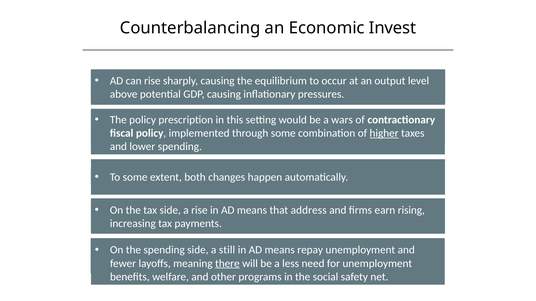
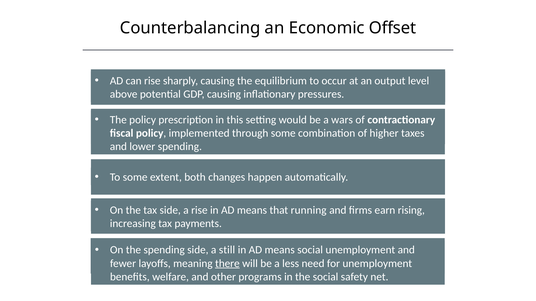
Invest: Invest -> Offset (393, 28)
higher underline: present -> none (384, 133)
address: address -> running (309, 210)
means repay: repay -> social (310, 250)
